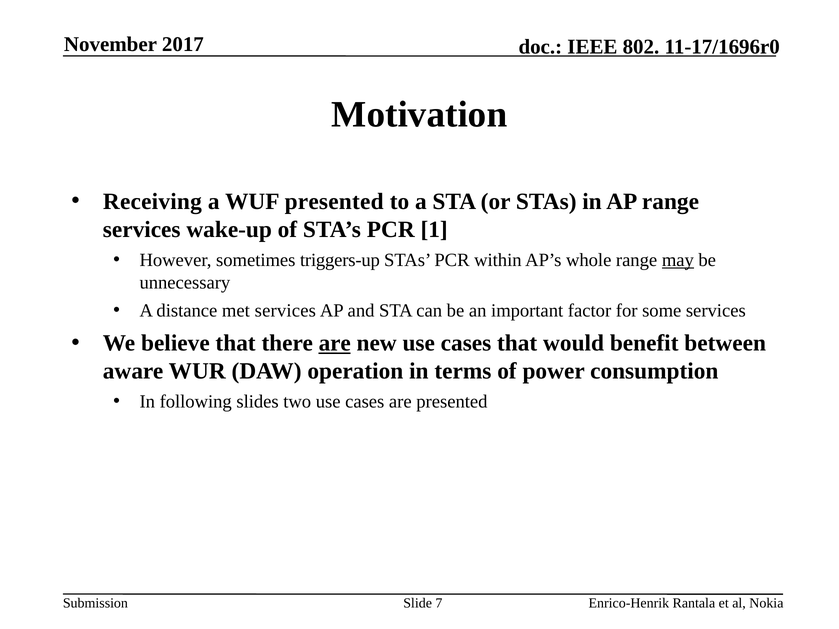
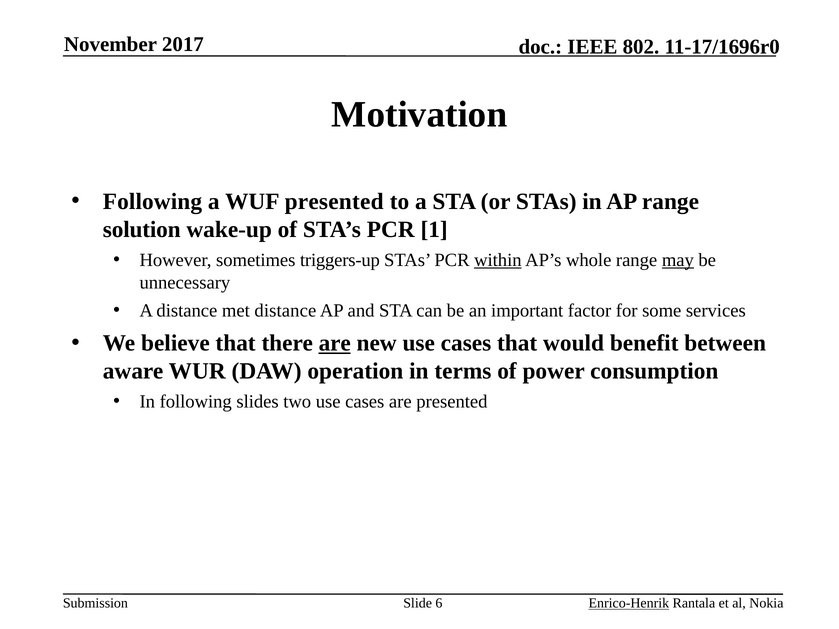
Receiving: Receiving -> Following (152, 202)
services: services -> solution (142, 230)
within underline: none -> present (498, 260)
met services: services -> distance (285, 311)
7: 7 -> 6 (439, 603)
Enrico-Henrik underline: none -> present (629, 603)
